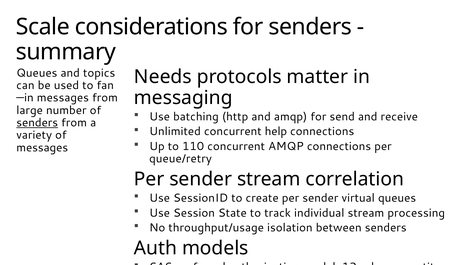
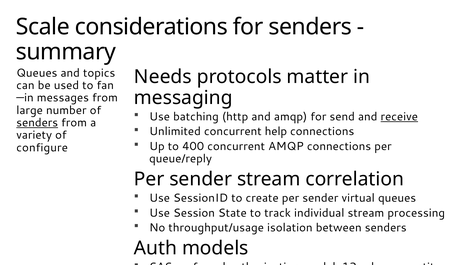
receive underline: none -> present (399, 117)
110: 110 -> 400 (193, 147)
messages: messages -> configure (42, 148)
queue/retry: queue/retry -> queue/reply (181, 159)
